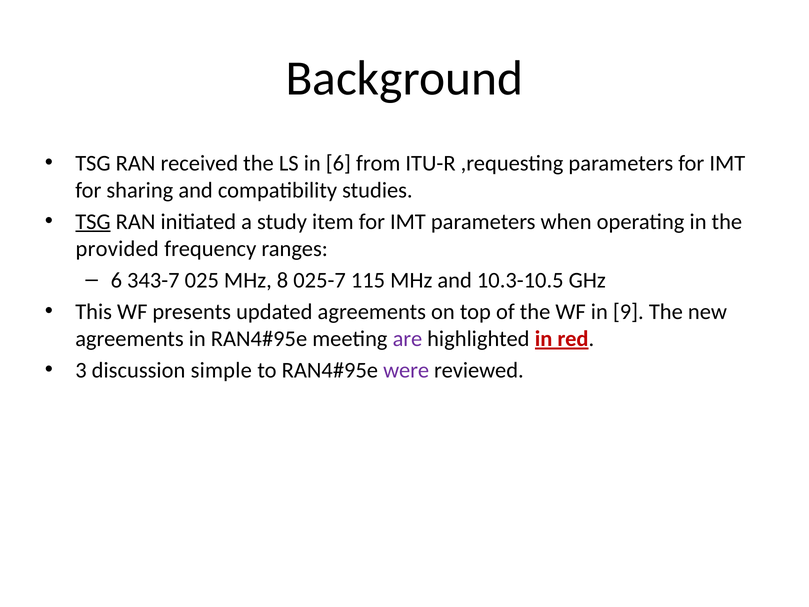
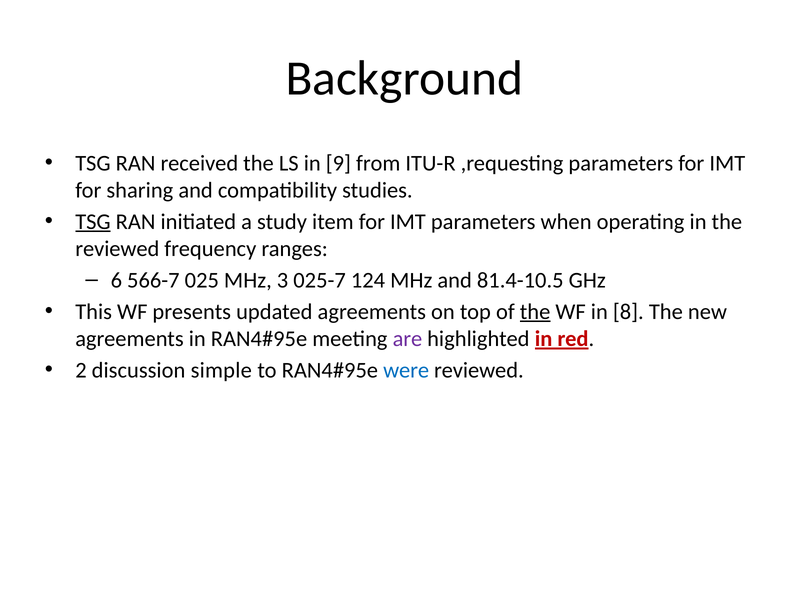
in 6: 6 -> 9 (338, 163)
provided: provided -> reviewed (117, 249)
343-7: 343-7 -> 566-7 (153, 280)
8: 8 -> 3 (283, 280)
115: 115 -> 124 (368, 280)
10.3-10.5: 10.3-10.5 -> 81.4-10.5 (520, 280)
the underline: none -> present (535, 312)
9: 9 -> 8 (628, 312)
3: 3 -> 2 (81, 370)
were colour: purple -> blue (406, 370)
